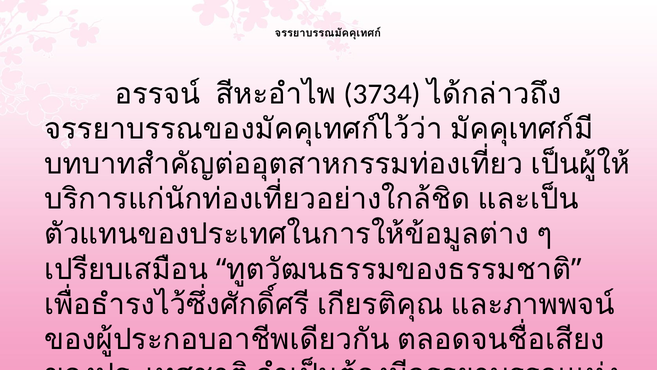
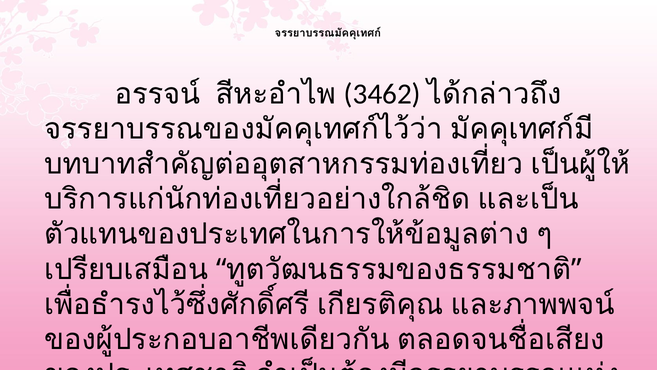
3734: 3734 -> 3462 (382, 94)
